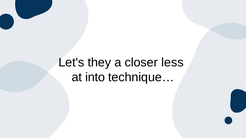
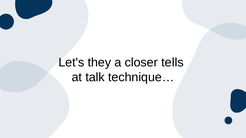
less: less -> tells (173, 63)
into: into -> talk (95, 77)
